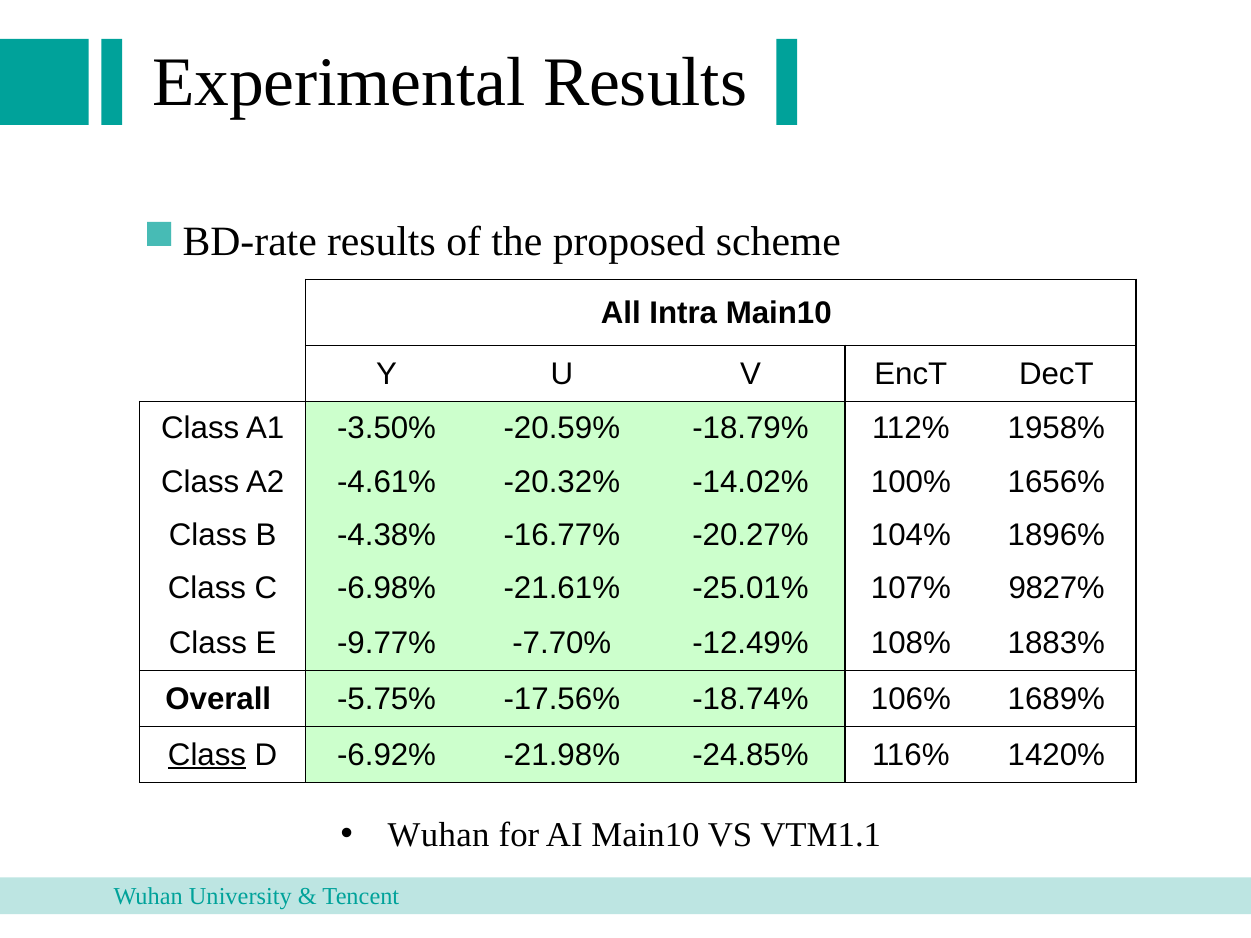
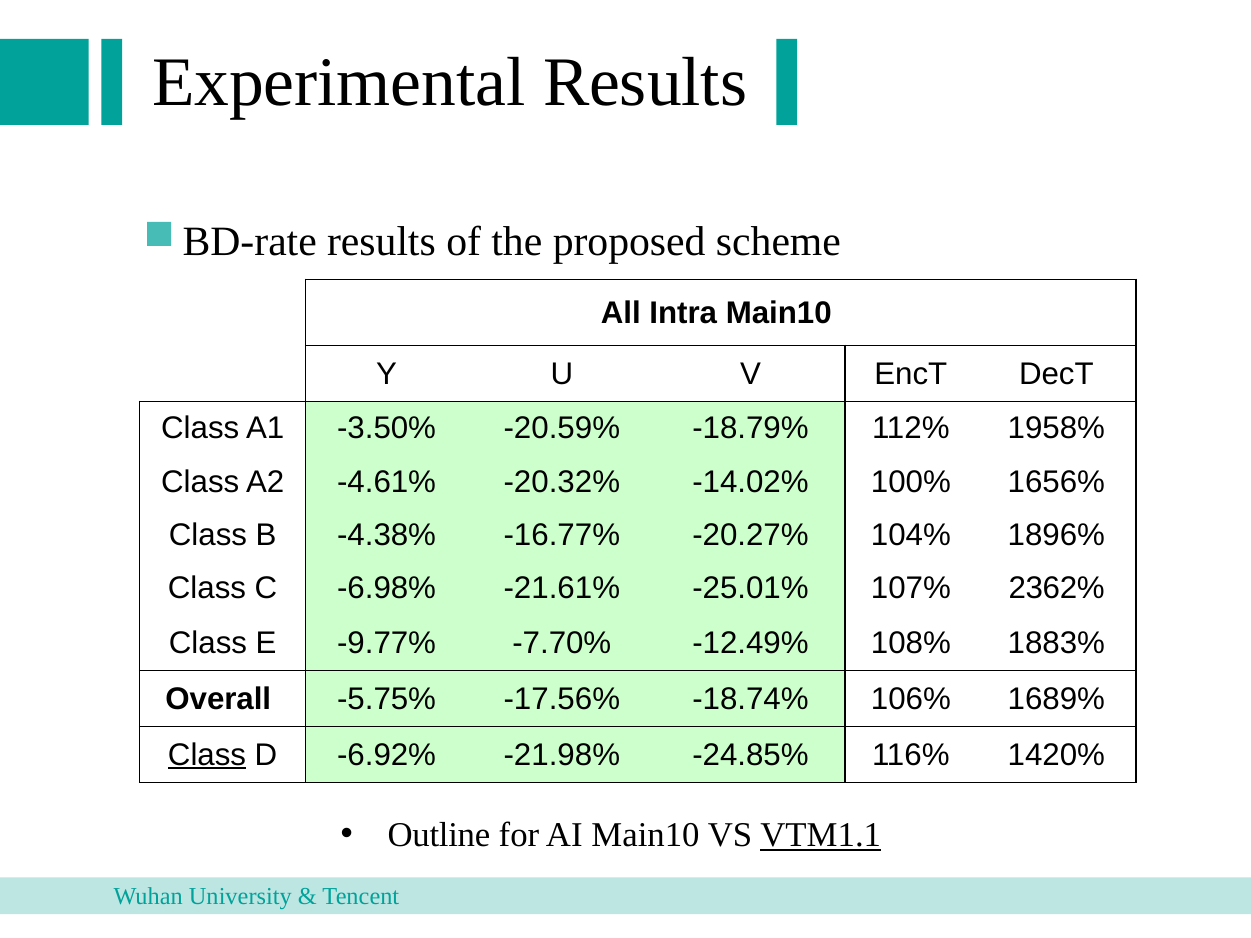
9827%: 9827% -> 2362% (1057, 588)
Wuhan: Wuhan -> Outline (439, 835)
VTM1.1 underline: none -> present (821, 835)
